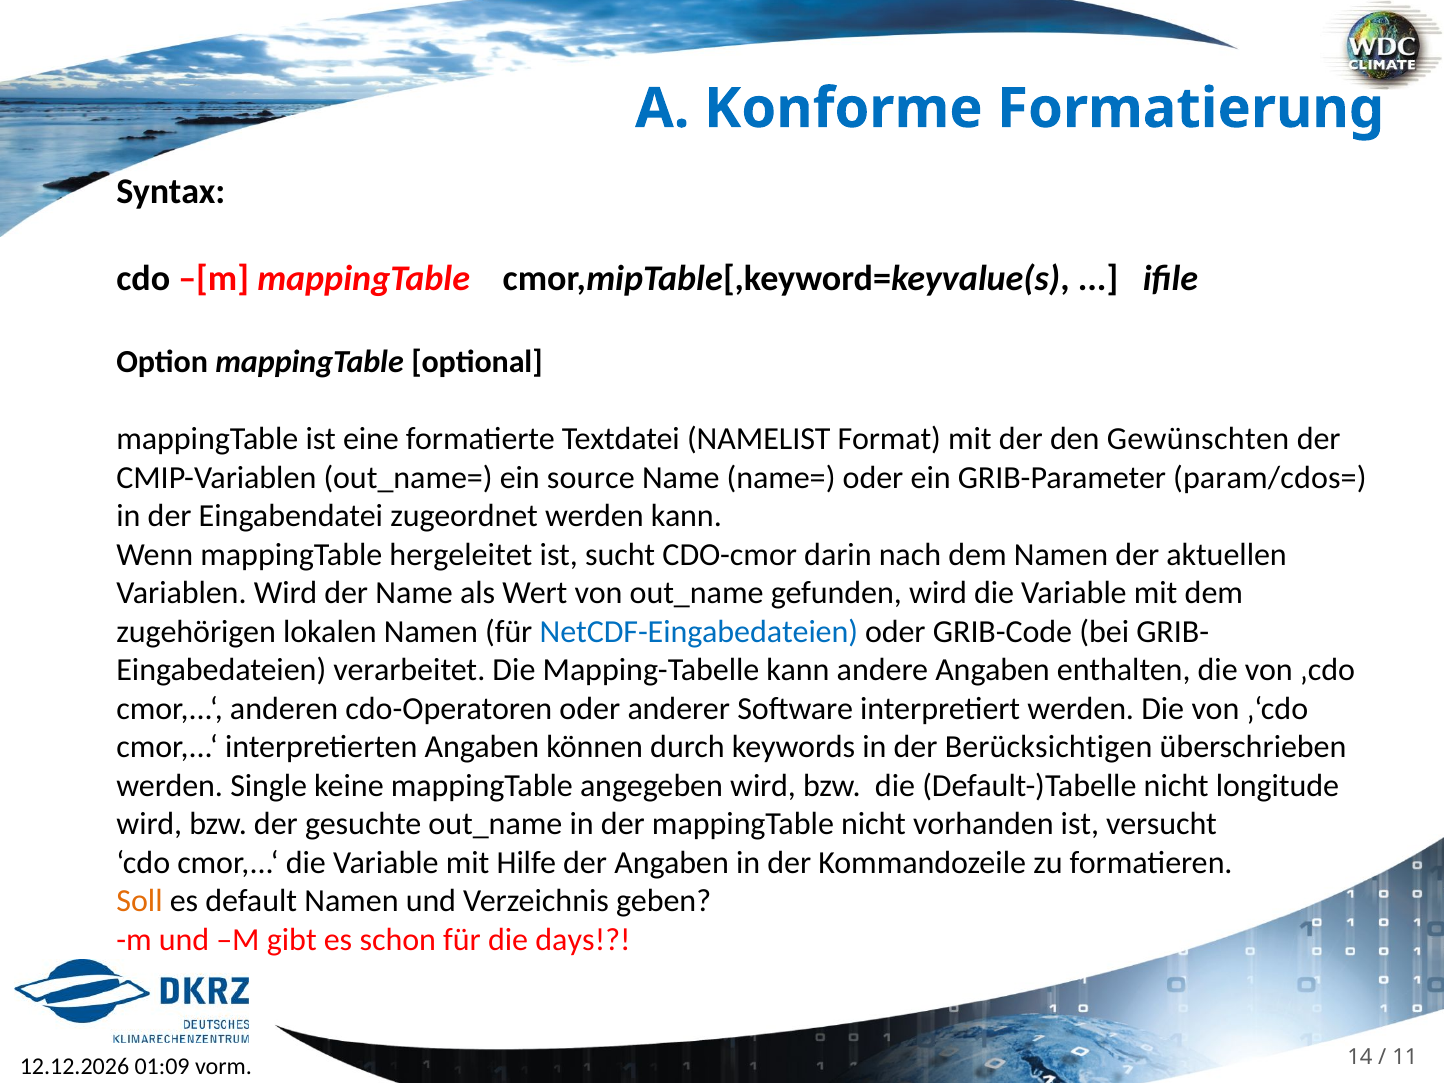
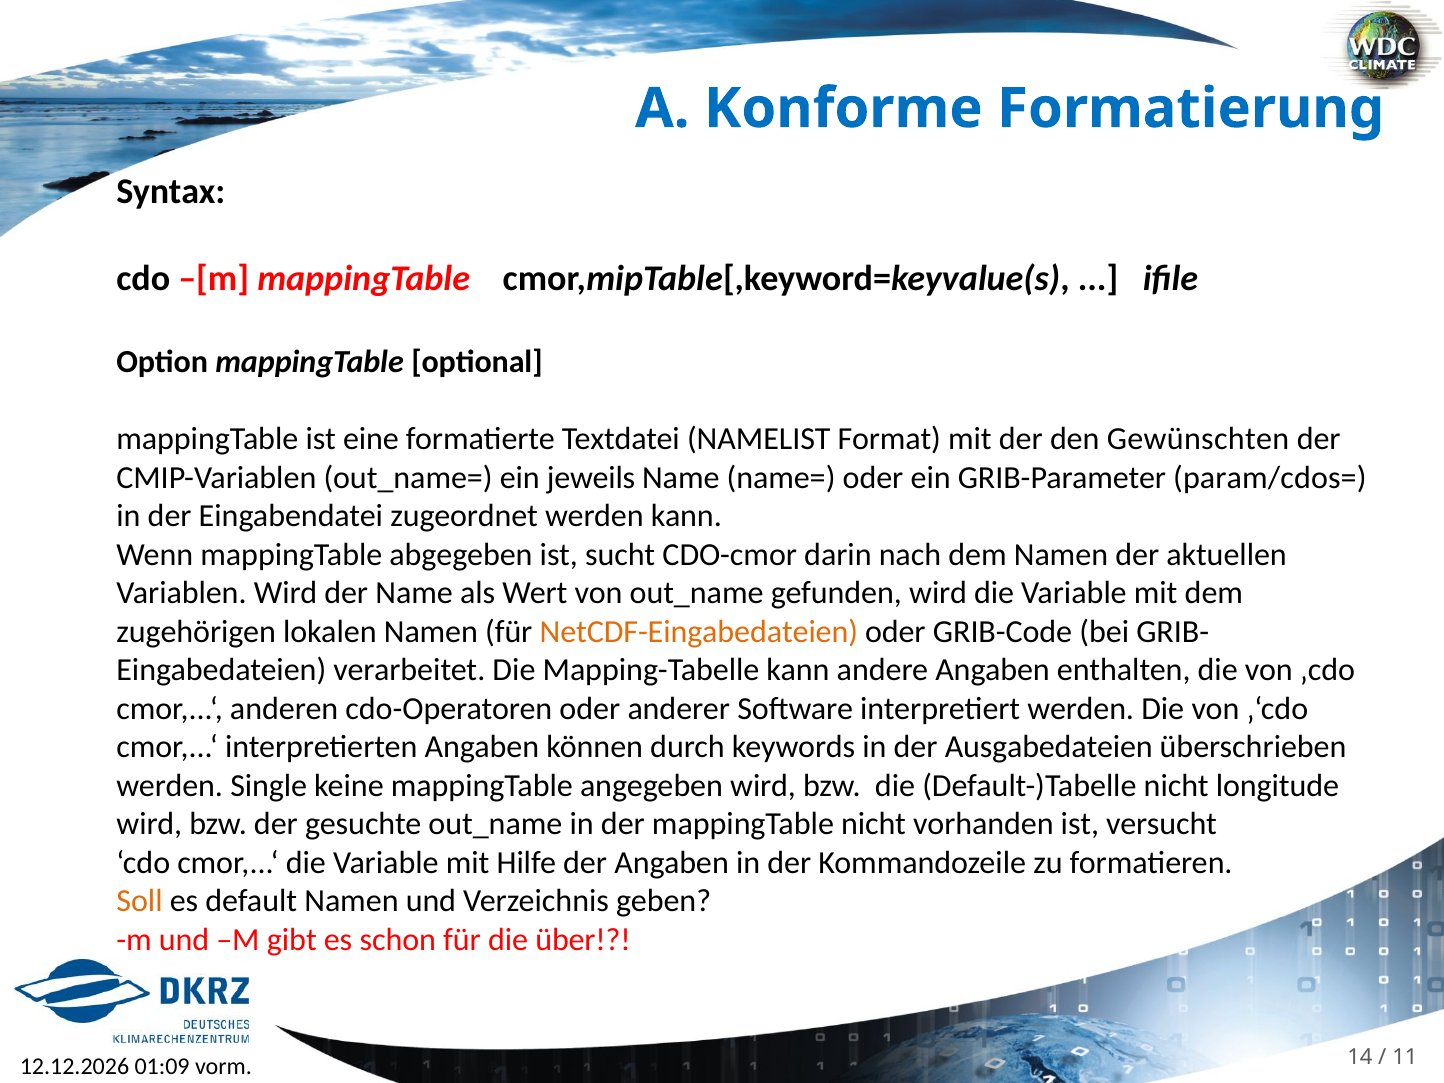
source: source -> jeweils (591, 478)
hergeleitet: hergeleitet -> abgegeben (461, 555)
NetCDF-Eingabedateien colour: blue -> orange (699, 632)
Berücksichtigen: Berücksichtigen -> Ausgabedateien (1049, 747)
days: days -> über (583, 940)
